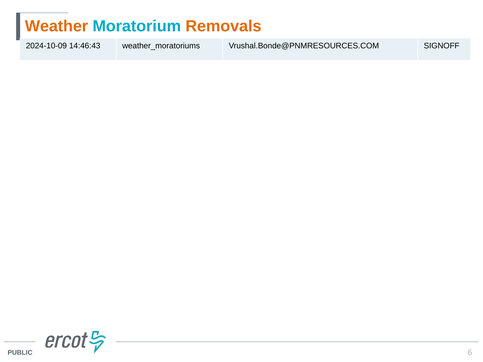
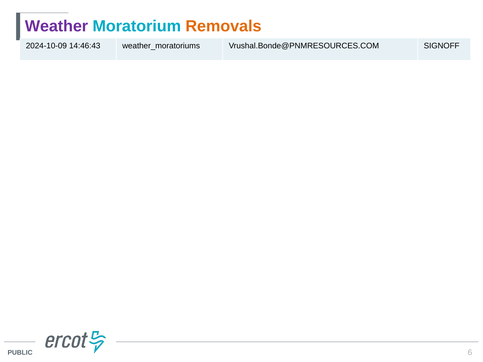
Weather colour: orange -> purple (56, 26)
